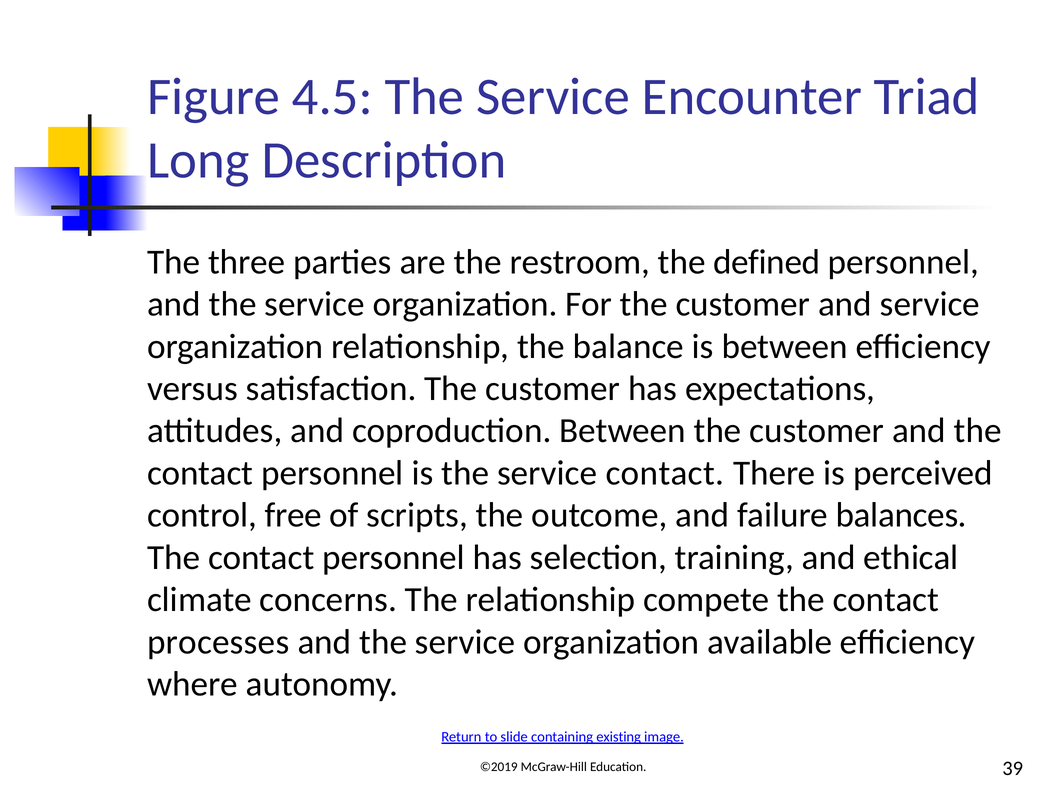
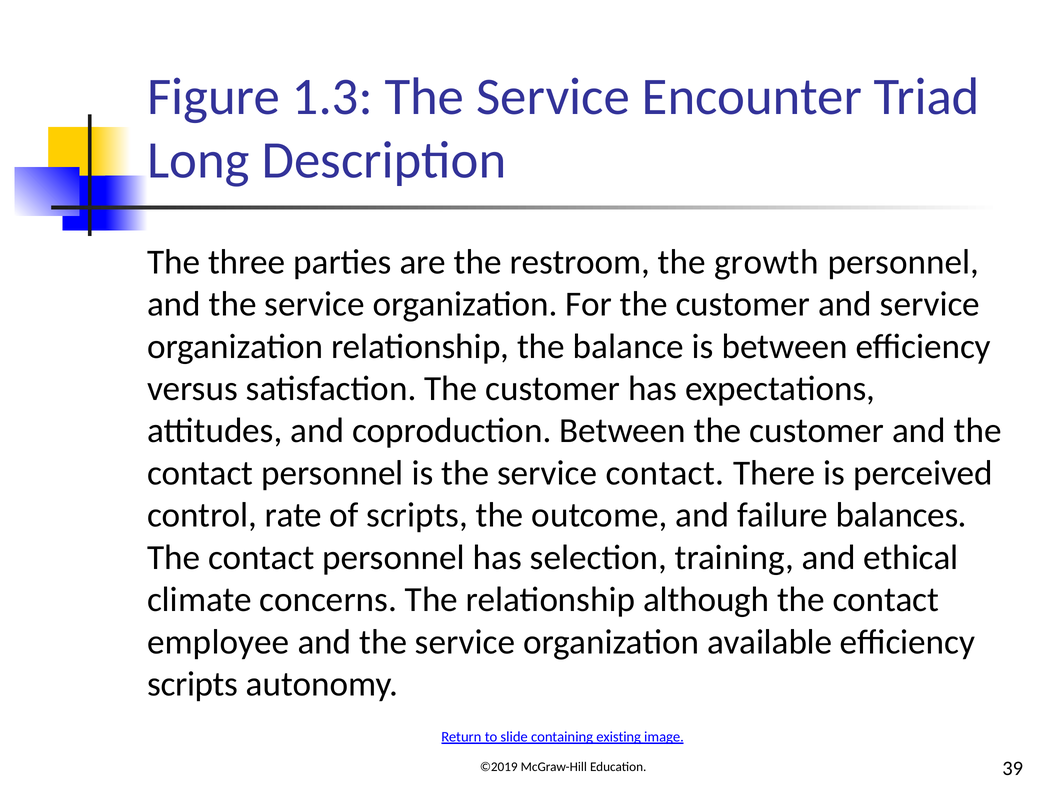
4.5: 4.5 -> 1.3 (332, 97)
defined: defined -> growth (766, 262)
free: free -> rate (293, 515)
compete: compete -> although (706, 600)
processes: processes -> employee (218, 642)
where: where -> scripts (193, 684)
